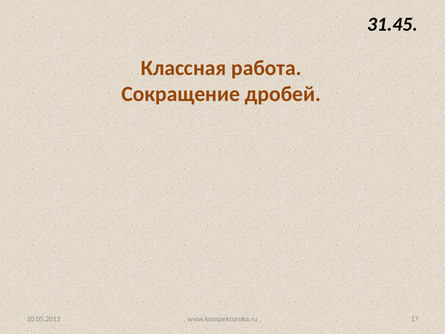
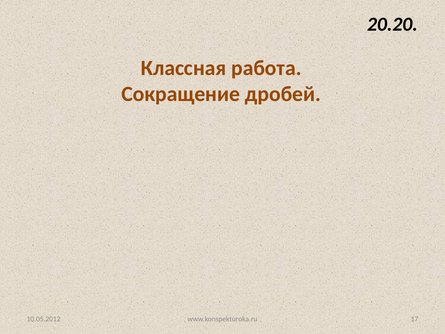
31.45: 31.45 -> 20.20 (392, 24)
